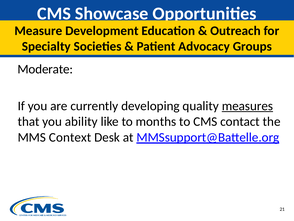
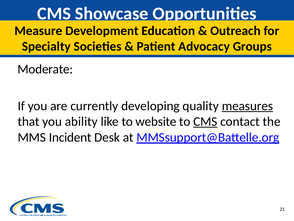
months: months -> website (156, 121)
CMS underline: none -> present (205, 121)
Context: Context -> Incident (70, 137)
